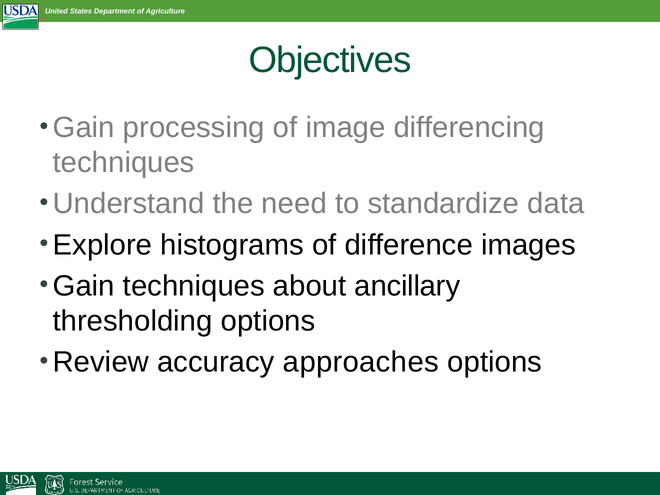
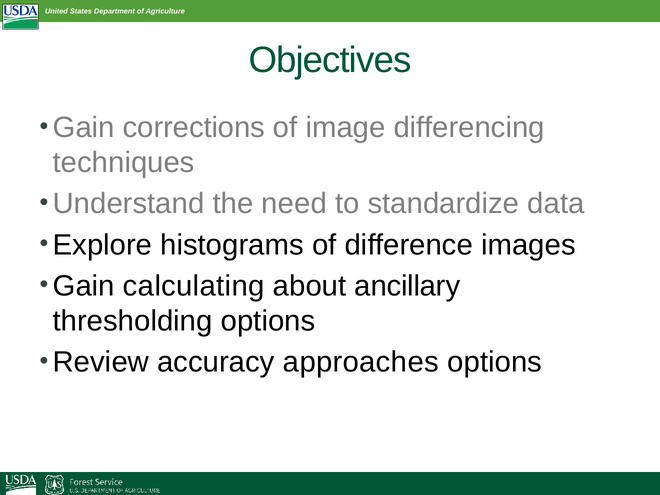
processing: processing -> corrections (194, 127)
Gain techniques: techniques -> calculating (194, 286)
